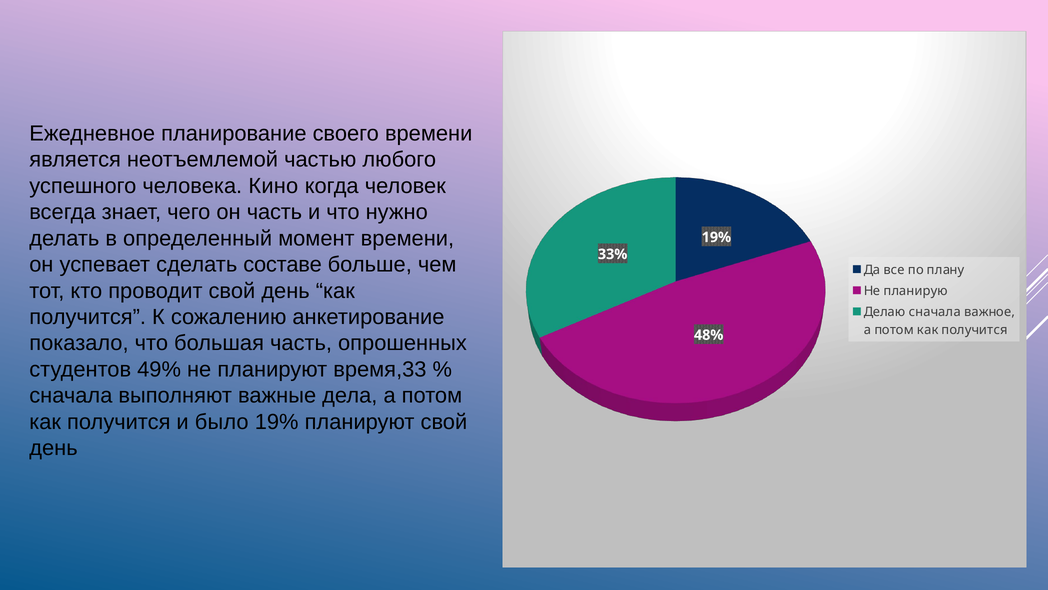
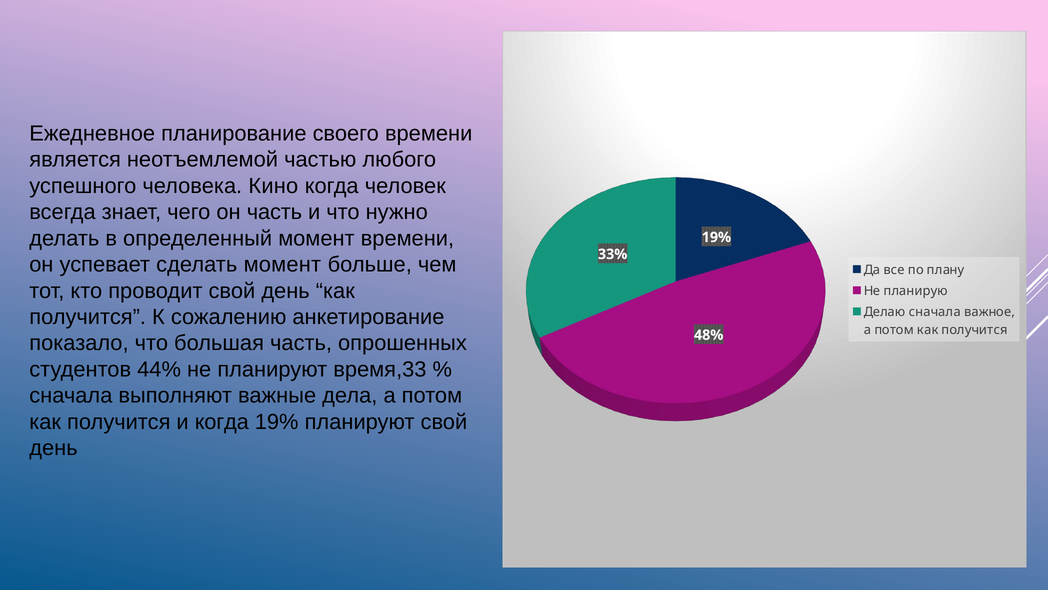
сделать составе: составе -> момент (282, 264)
49%: 49% -> 44% (159, 369)
и было: было -> когда (222, 422)
